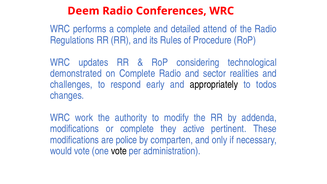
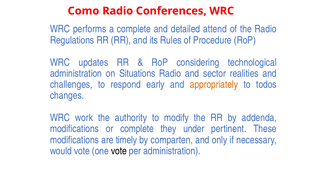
Deem: Deem -> Como (83, 11)
demonstrated: demonstrated -> administration (76, 73)
on Complete: Complete -> Situations (137, 73)
appropriately colour: black -> orange (214, 84)
active: active -> under (194, 129)
police: police -> timely (126, 140)
